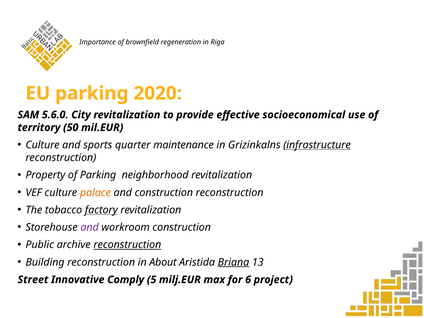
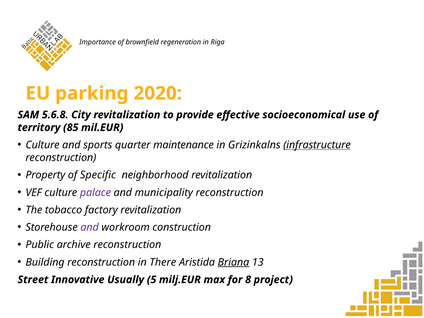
5.6.0: 5.6.0 -> 5.6.8 (55, 115)
50: 50 -> 85 (71, 128)
of Parking: Parking -> Specific (98, 175)
palace colour: orange -> purple (95, 193)
and construction: construction -> municipality (164, 193)
factory underline: present -> none (101, 210)
reconstruction underline: present -> none (127, 245)
About: About -> There (163, 262)
Comply: Comply -> Usually (126, 280)
6: 6 -> 8 (248, 280)
